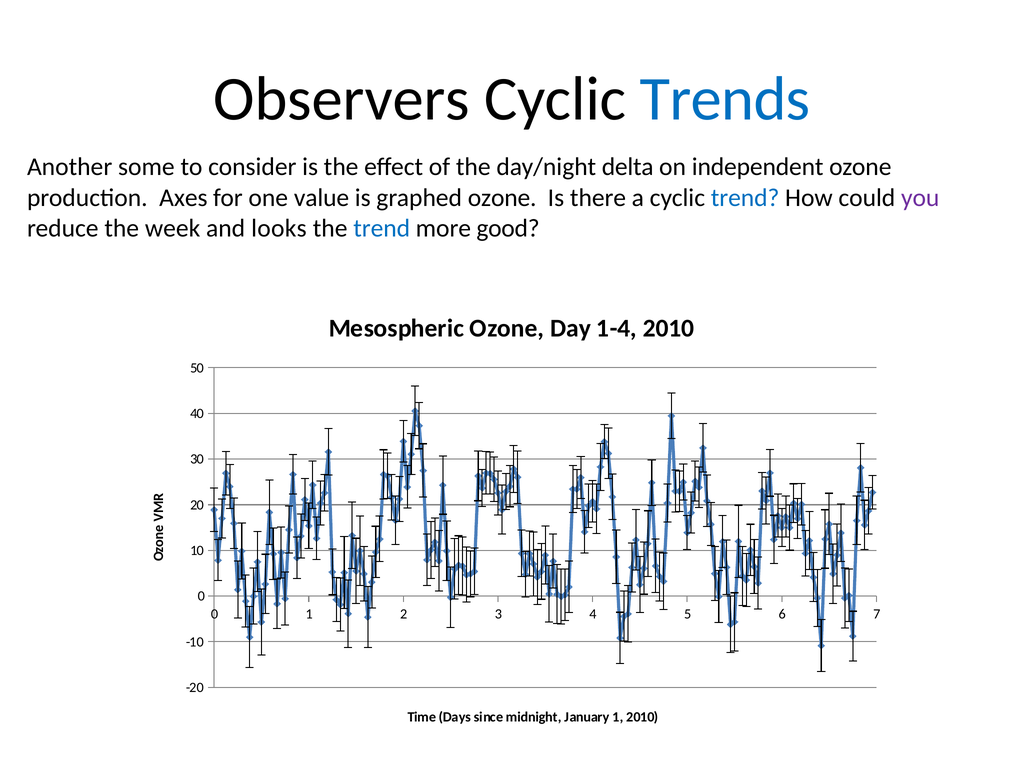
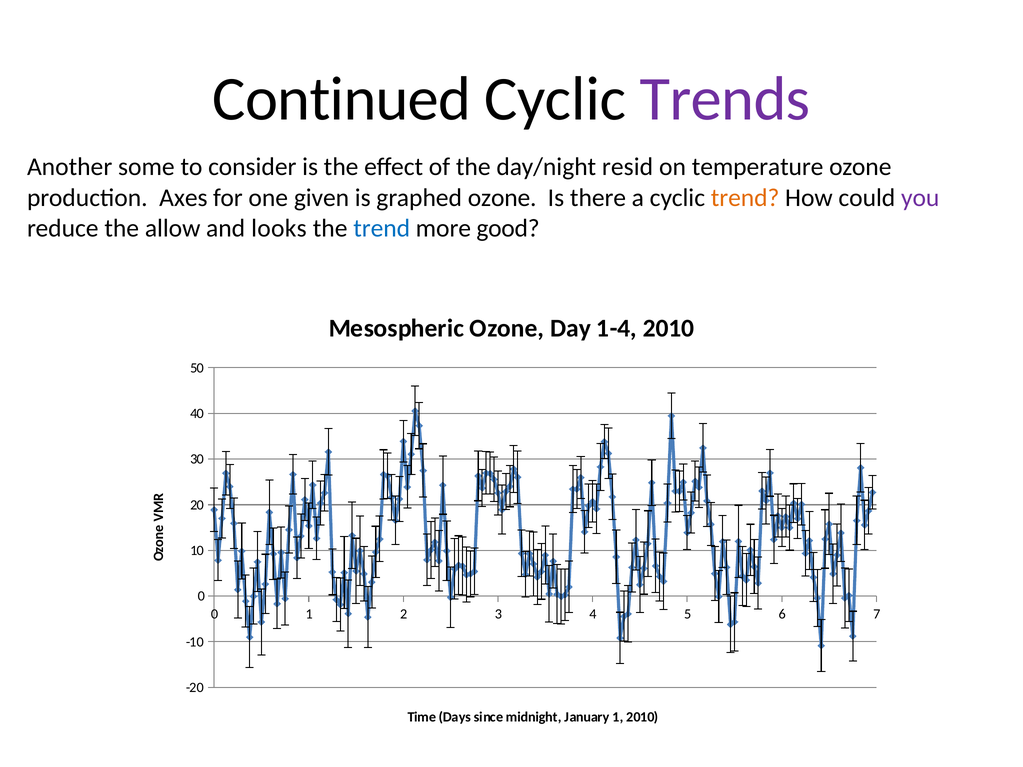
Observers: Observers -> Continued (342, 99)
Trends colour: blue -> purple (725, 99)
delta: delta -> resid (628, 167)
independent: independent -> temperature (758, 167)
value: value -> given (322, 198)
trend colour: blue -> orange (745, 198)
week: week -> allow (173, 228)
